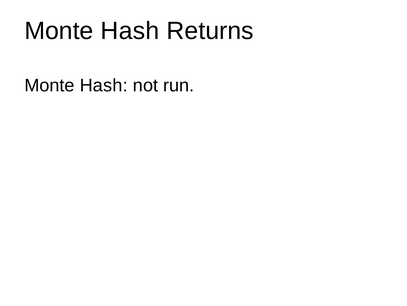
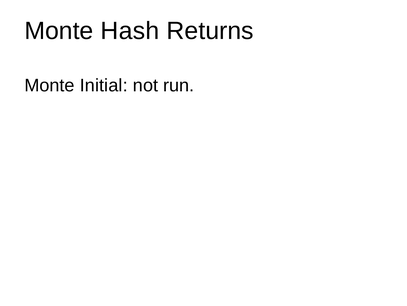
Hash: Hash -> Initial (104, 85)
